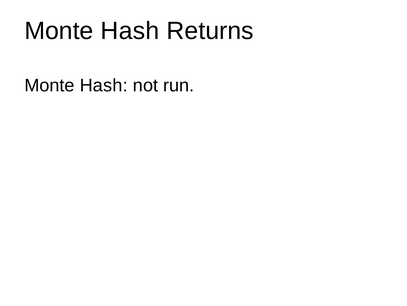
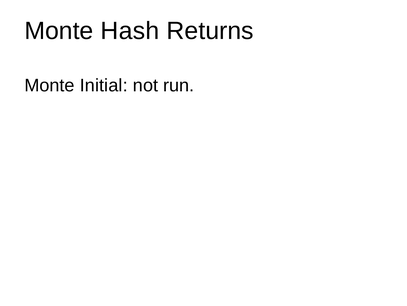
Hash: Hash -> Initial (104, 85)
